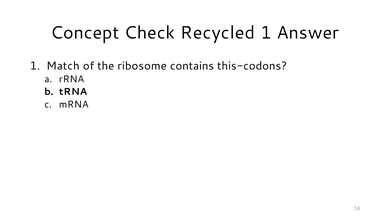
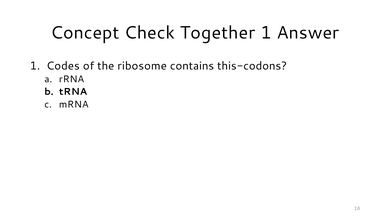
Recycled: Recycled -> Together (218, 33)
Match: Match -> Codes (63, 66)
